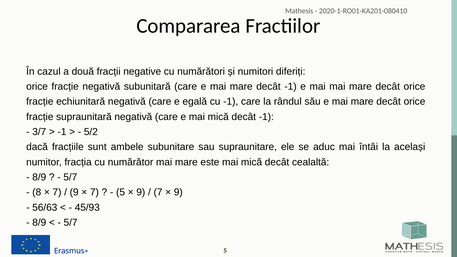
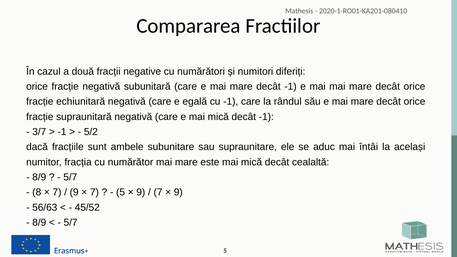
45/93: 45/93 -> 45/52 (87, 208)
